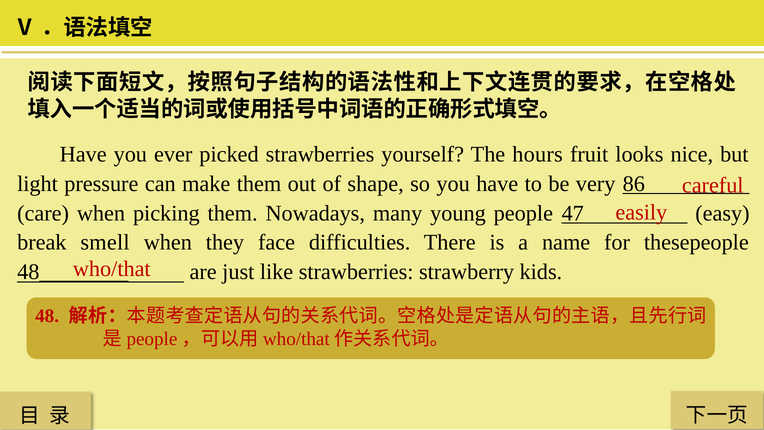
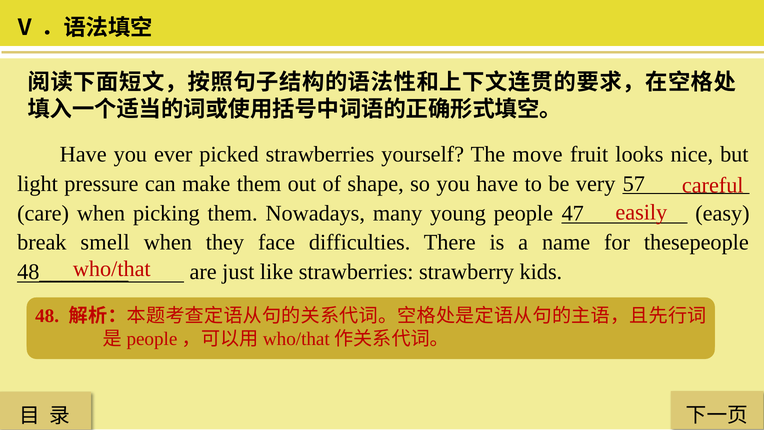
hours: hours -> move (538, 154)
86: 86 -> 57 (634, 184)
